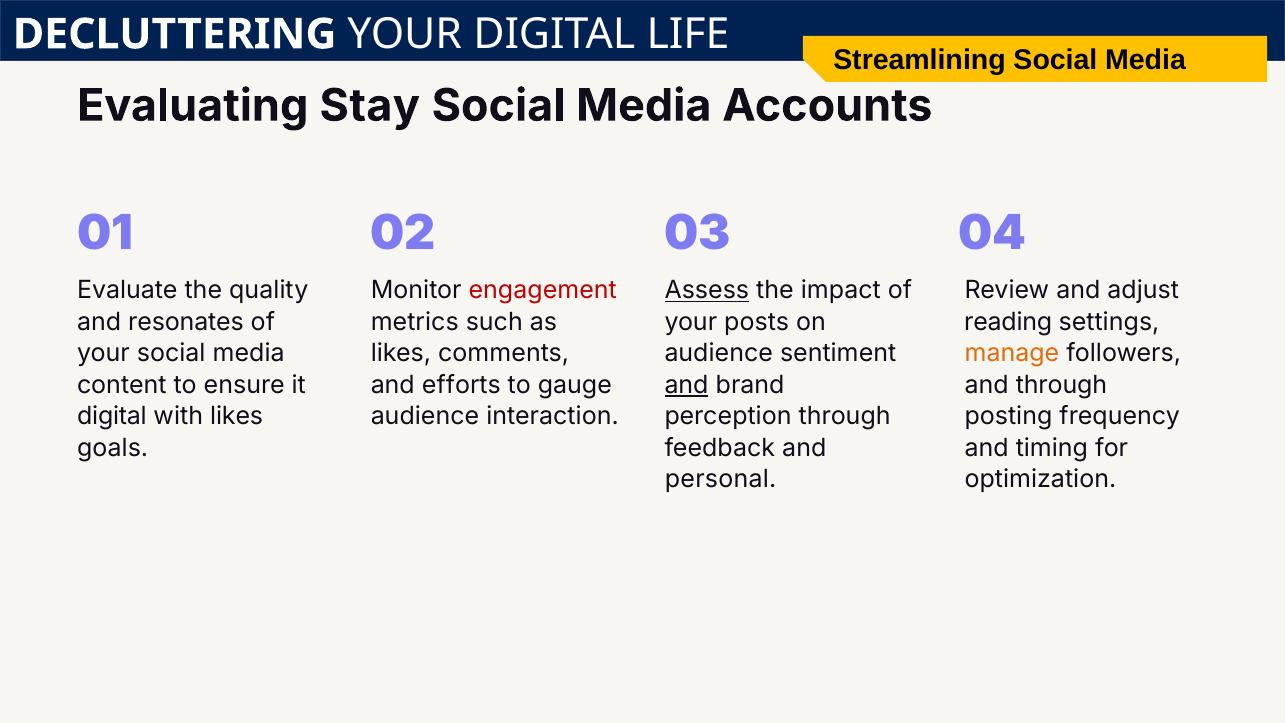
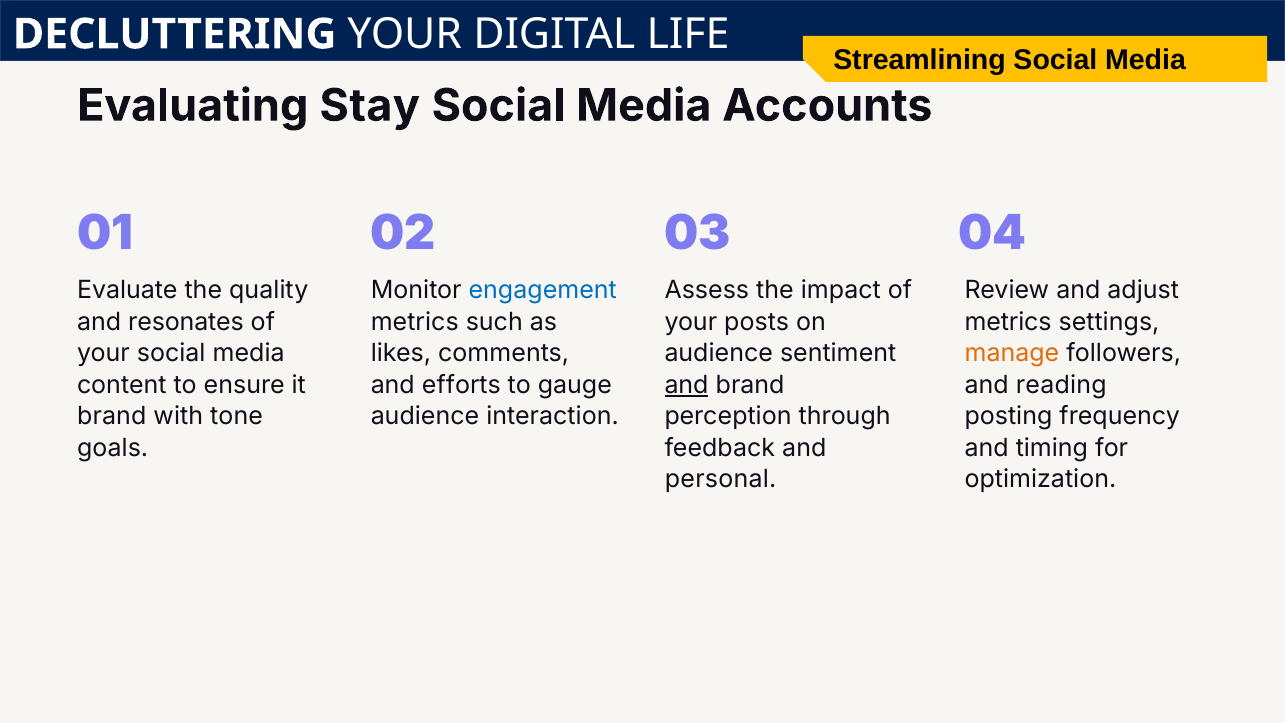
engagement colour: red -> blue (543, 291)
Assess underline: present -> none (707, 291)
reading: reading -> metrics (1008, 322)
and through: through -> reading (1061, 385)
digital: digital -> brand (112, 416)
with likes: likes -> tone (237, 416)
